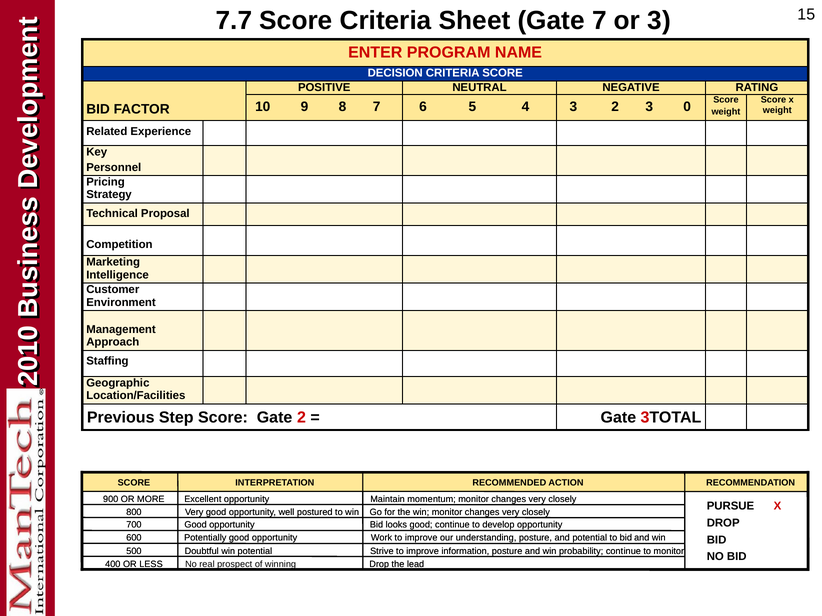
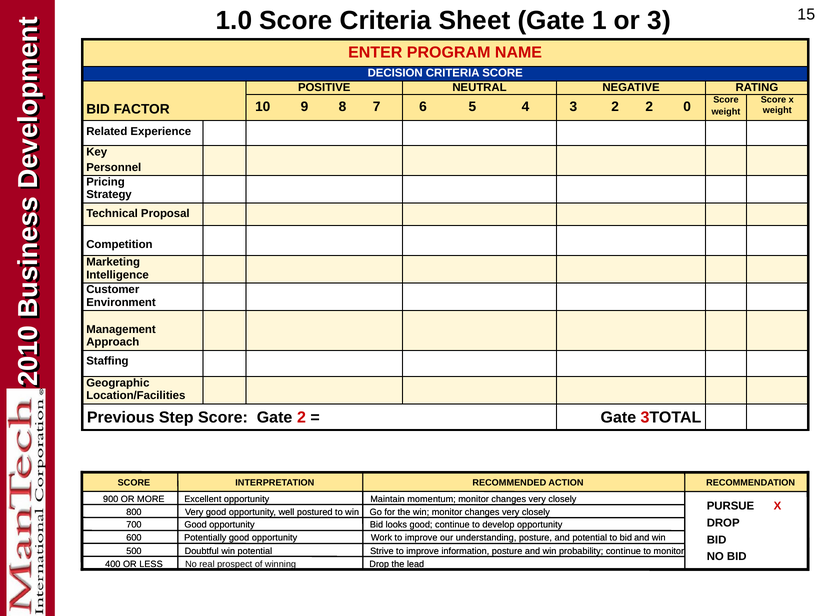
7.7: 7.7 -> 1.0 (234, 20)
Gate 7: 7 -> 1 (599, 20)
2 3: 3 -> 2 (649, 107)
